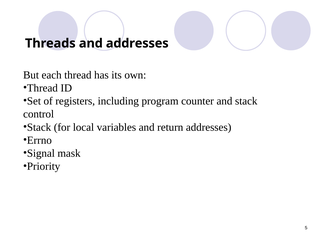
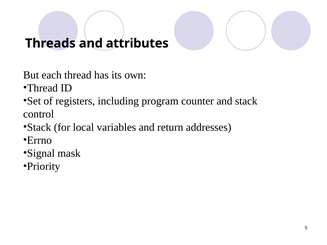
and addresses: addresses -> attributes (137, 43)
